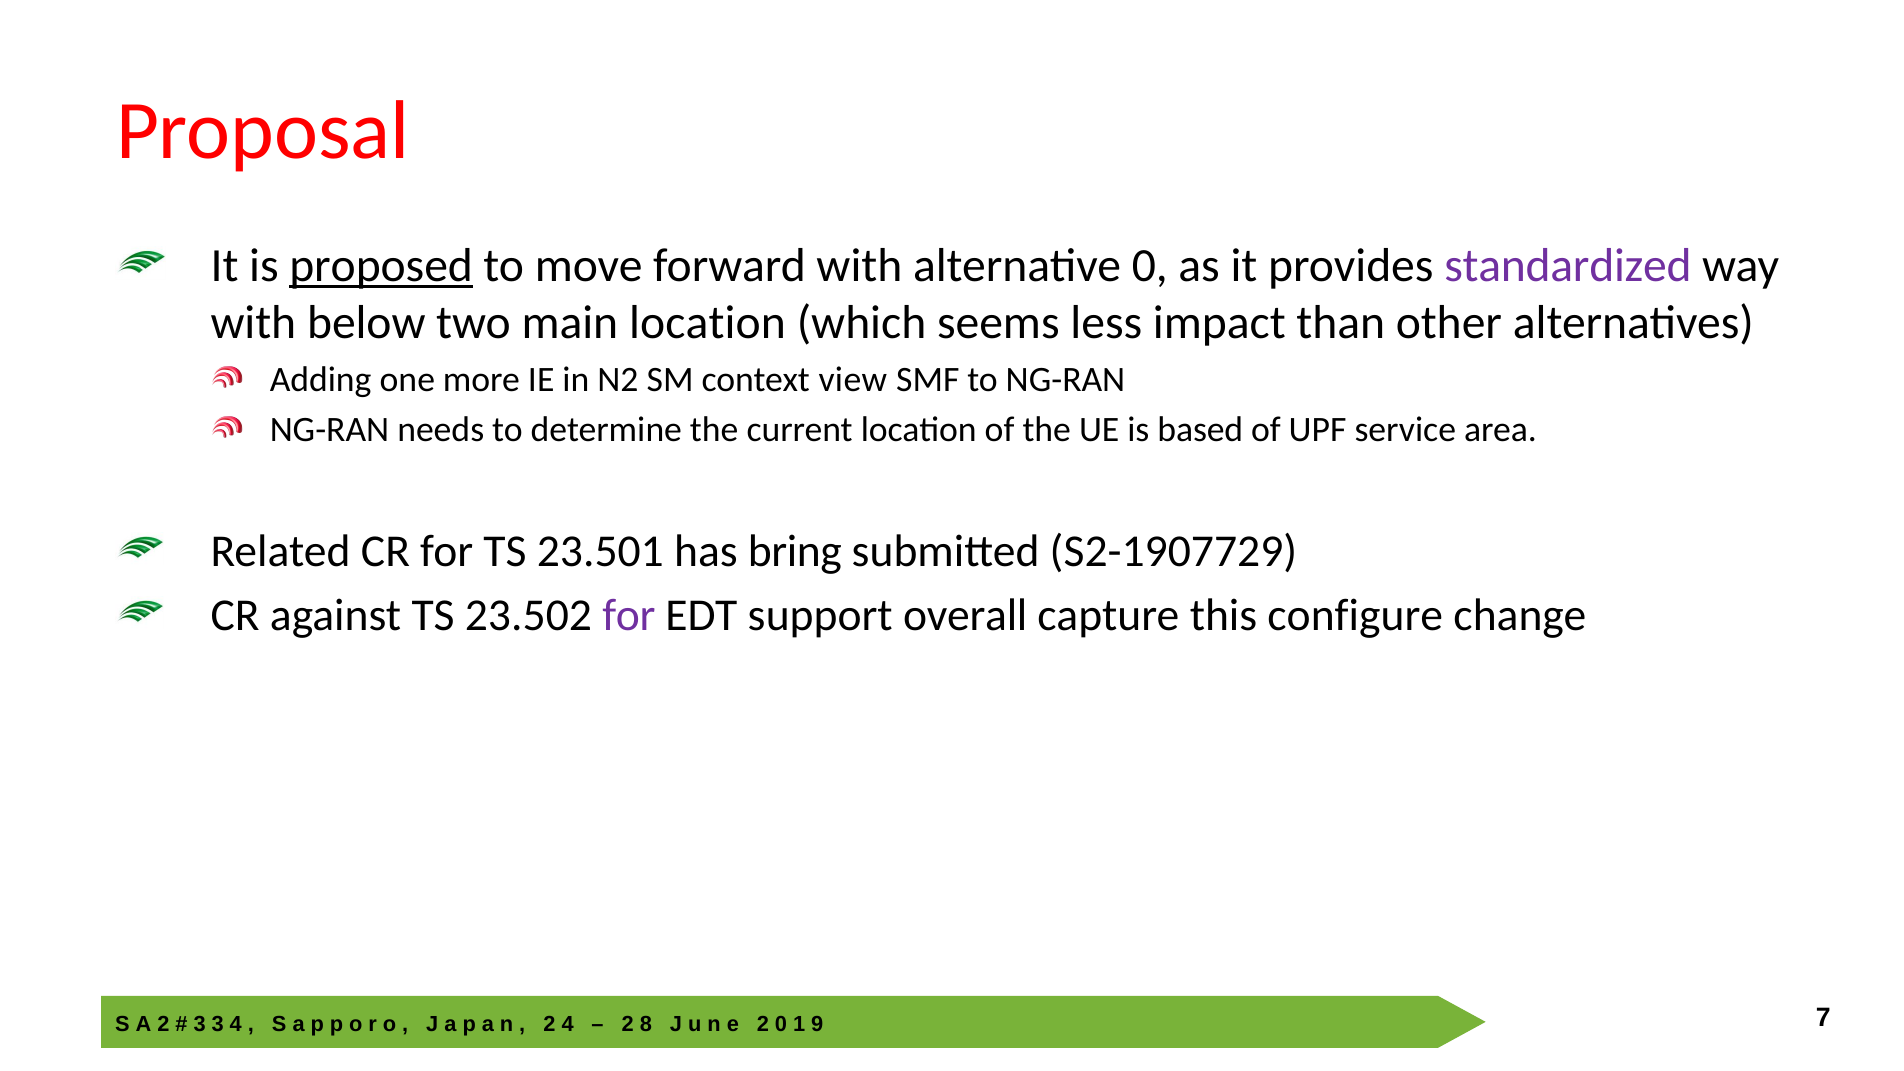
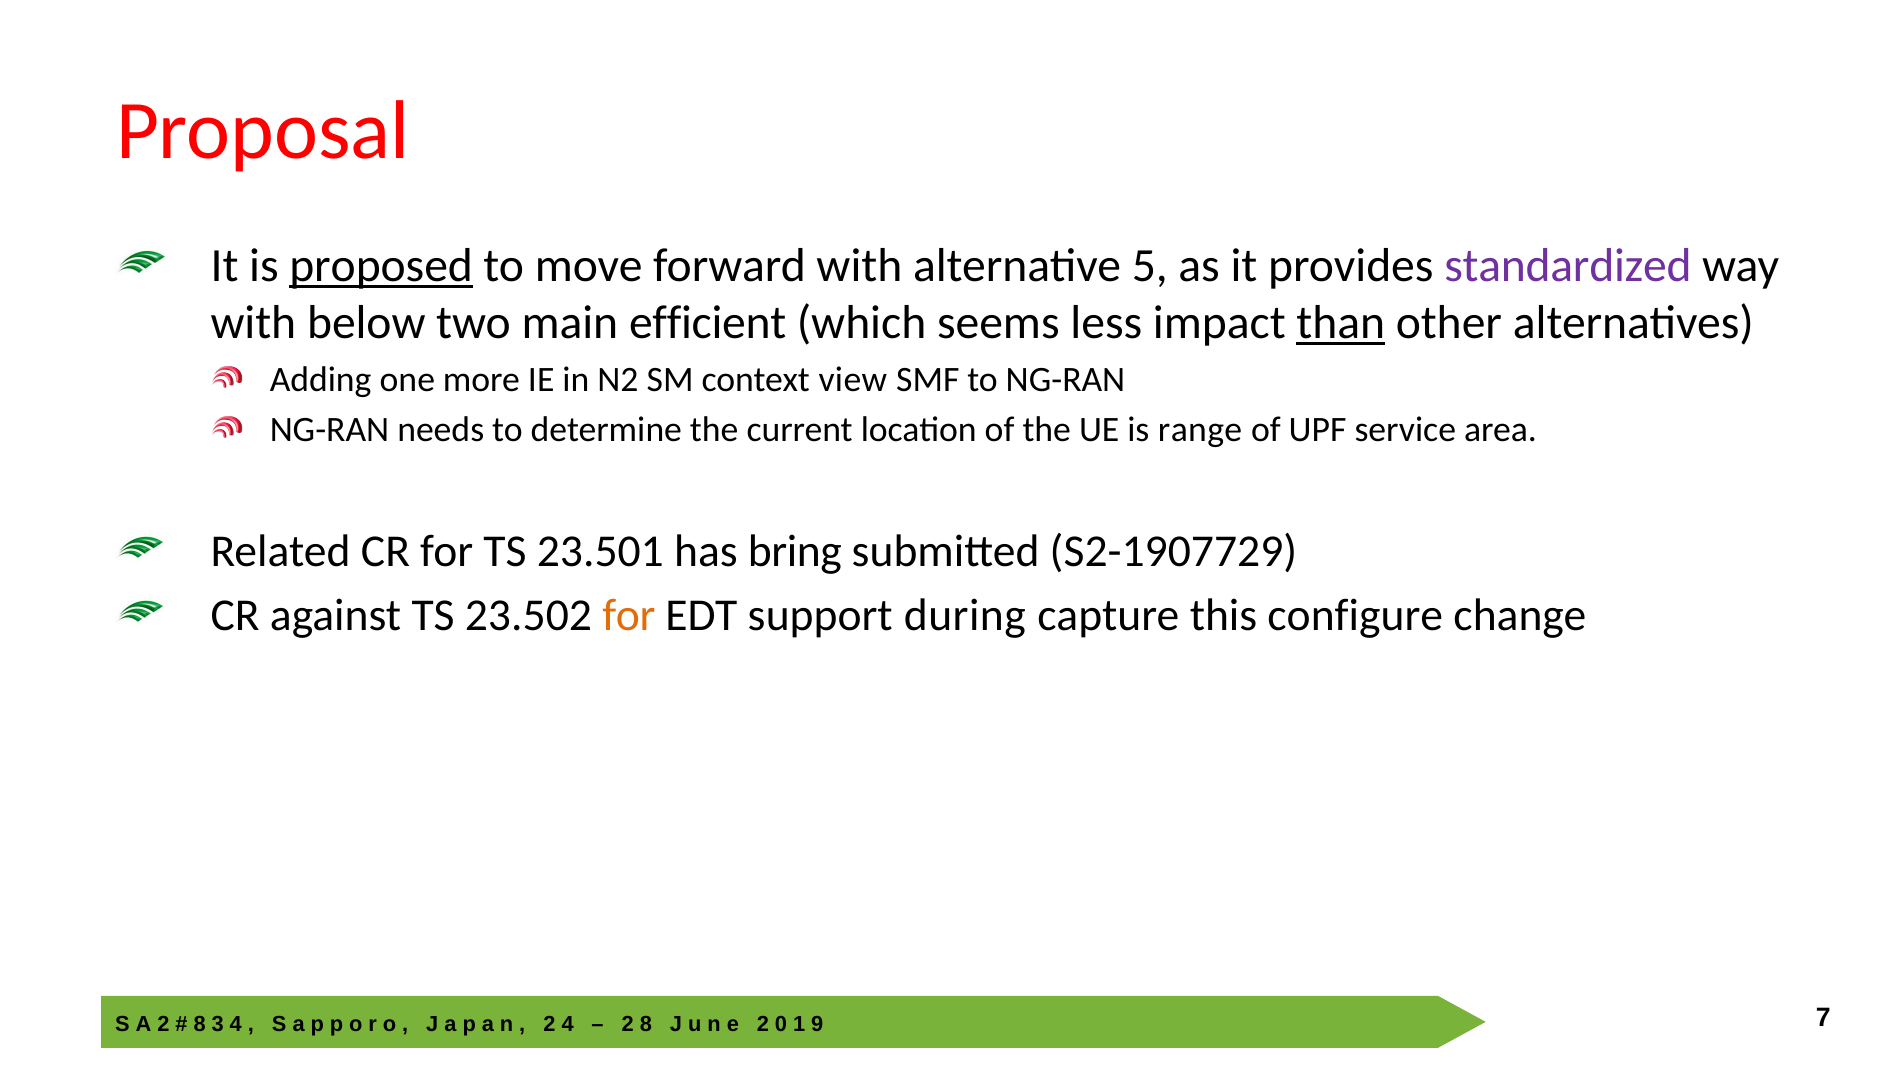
alternative 0: 0 -> 5 (1150, 266)
main location: location -> efficient (708, 323)
than underline: none -> present (1341, 323)
based: based -> range (1200, 429)
for colour: purple -> orange (629, 616)
overall: overall -> during (965, 616)
3: 3 -> 8 (200, 1024)
